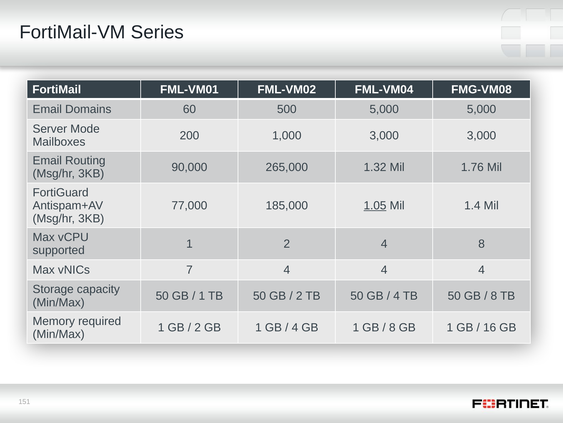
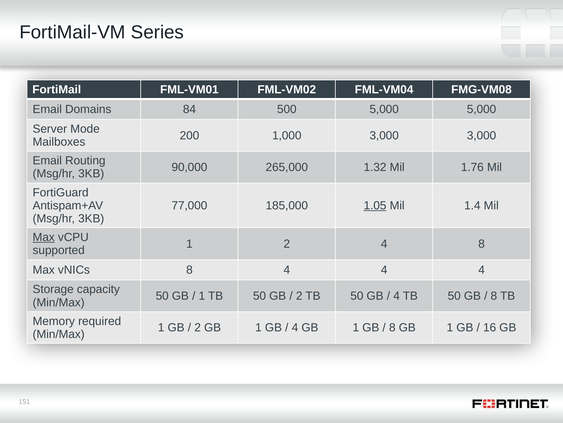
60: 60 -> 84 (189, 109)
Max underline: none -> present (44, 237)
vNICs 7: 7 -> 8 (189, 269)
